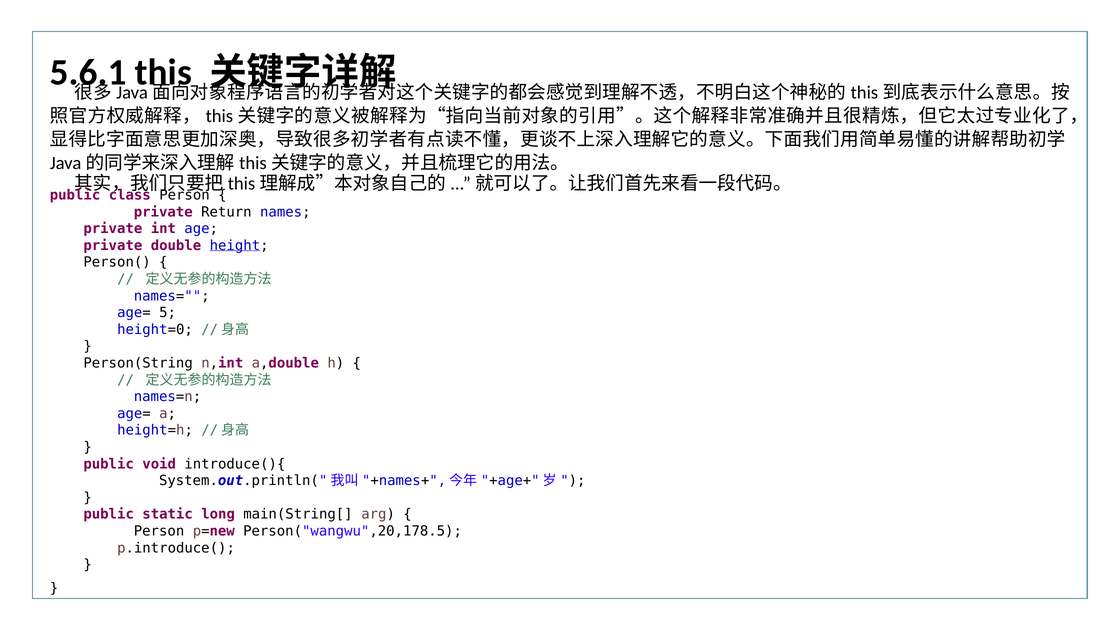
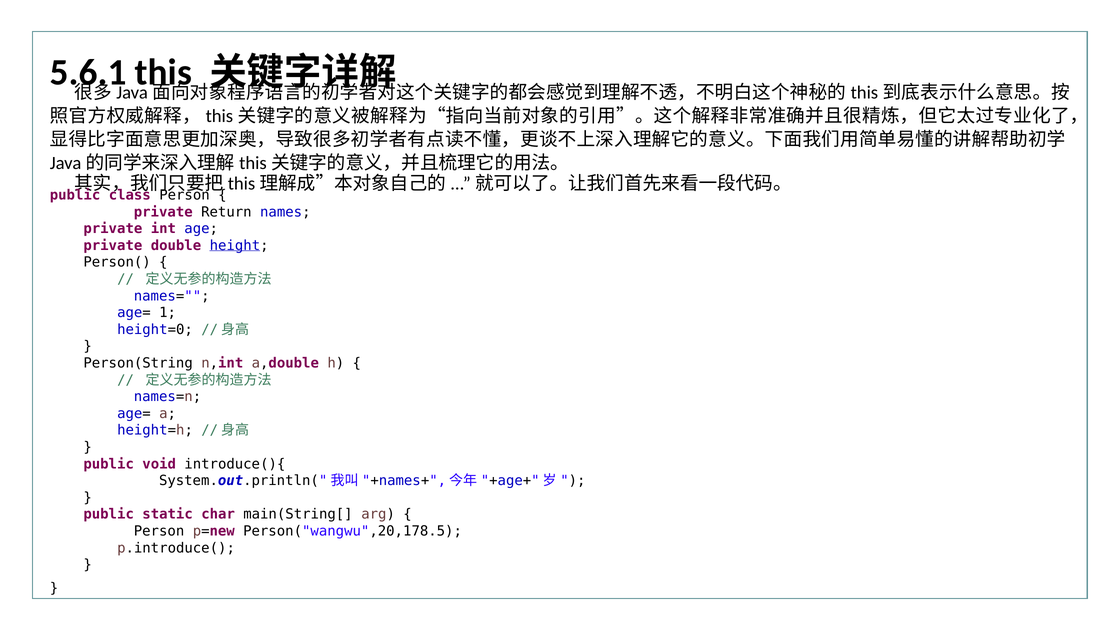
5: 5 -> 1 (168, 313)
long: long -> char (218, 514)
